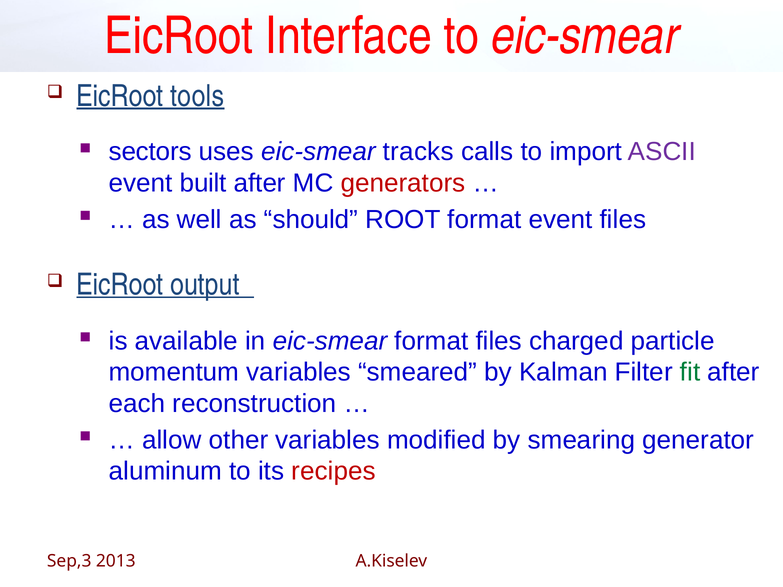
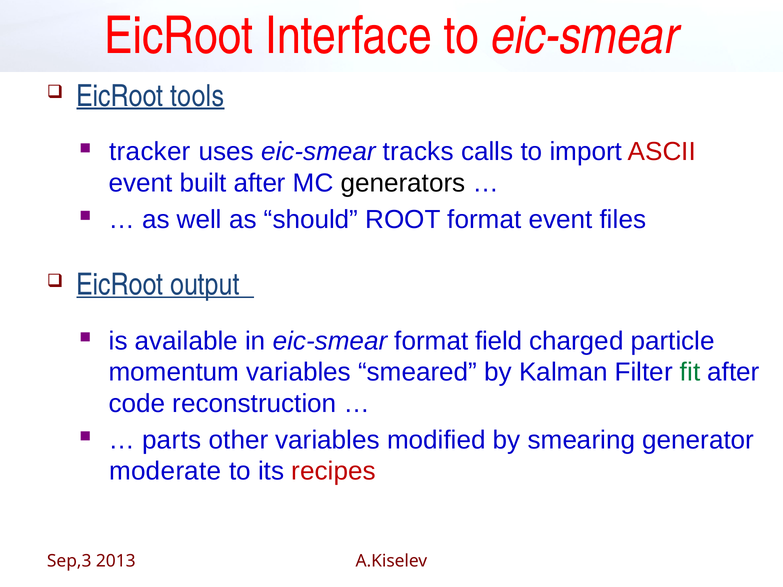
sectors: sectors -> tracker (150, 152)
ASCII colour: purple -> red (662, 152)
generators colour: red -> black (403, 183)
format files: files -> field (499, 341)
each: each -> code (137, 404)
allow: allow -> parts (172, 440)
aluminum: aluminum -> moderate (165, 472)
